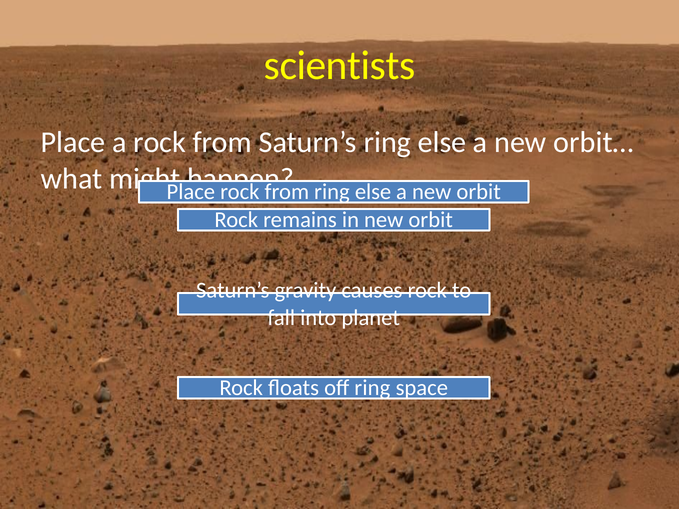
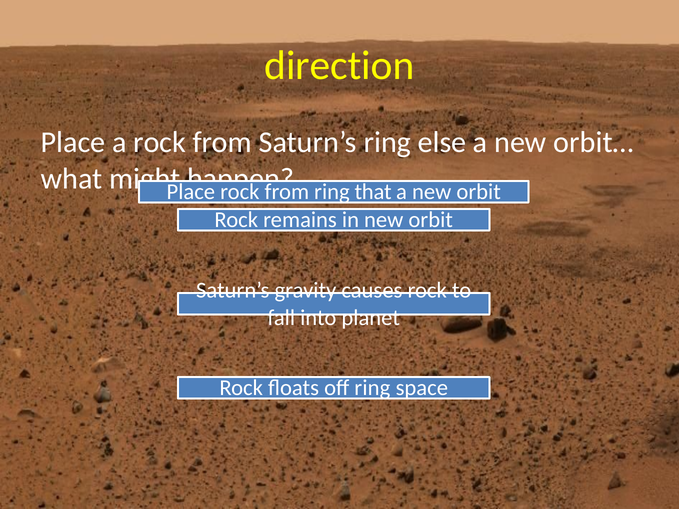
scientists: scientists -> direction (339, 66)
else: else -> that (373, 192)
